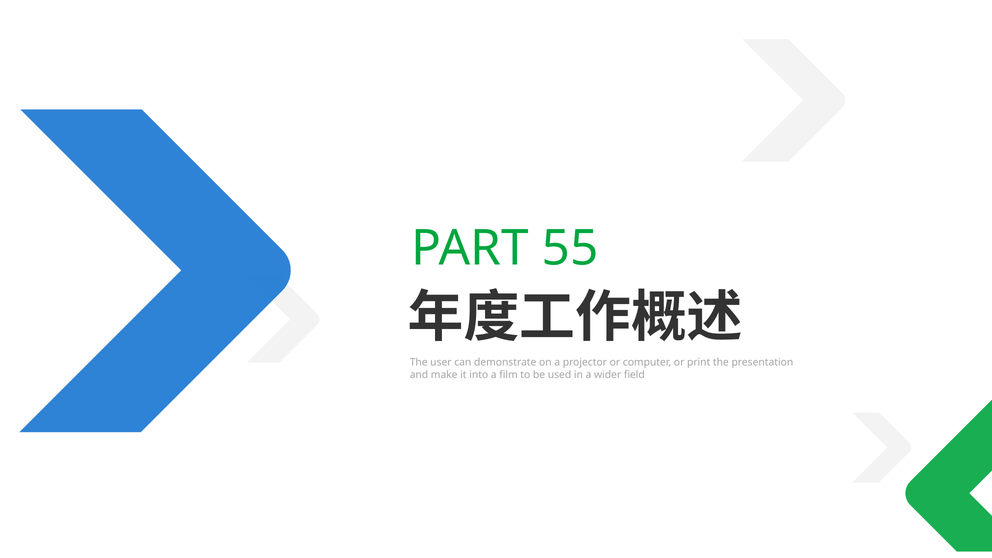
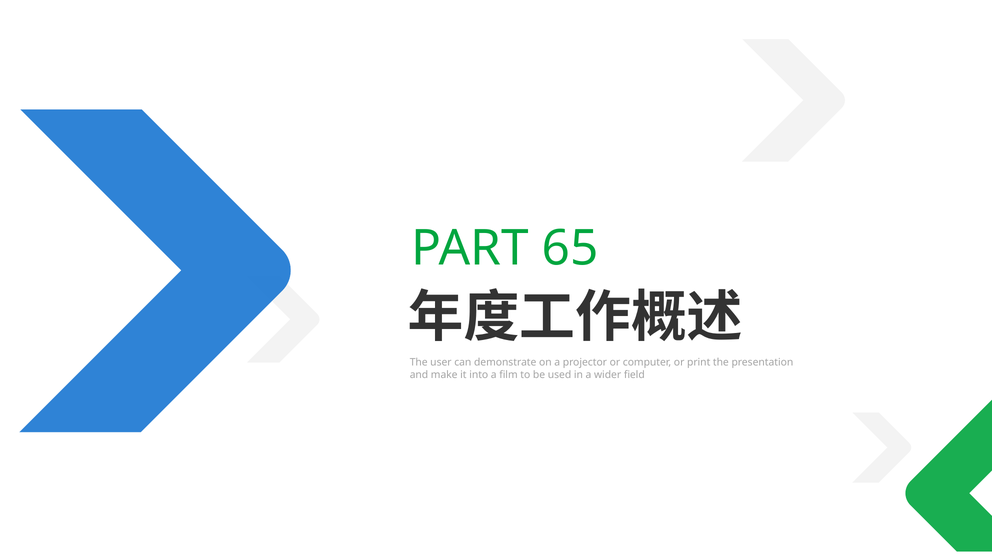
55: 55 -> 65 (570, 248)
